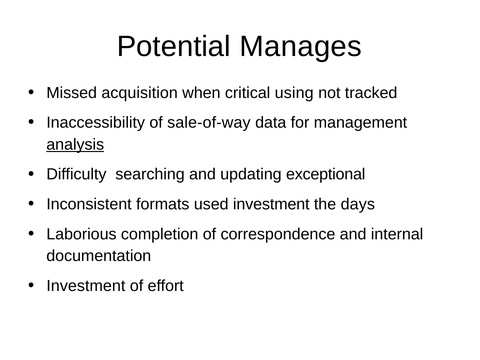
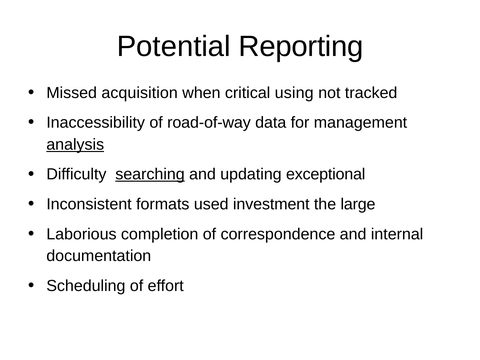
Manages: Manages -> Reporting (301, 46)
sale-of-way: sale-of-way -> road-of-way (209, 123)
searching underline: none -> present (150, 174)
days: days -> large (358, 204)
Investment: Investment -> Scheduling (86, 286)
